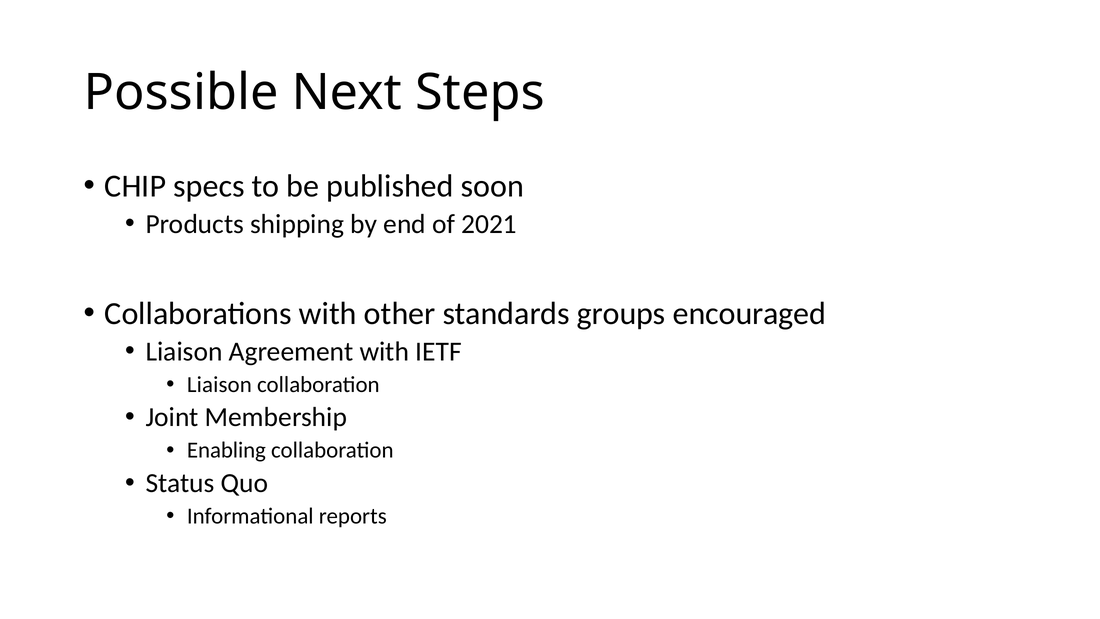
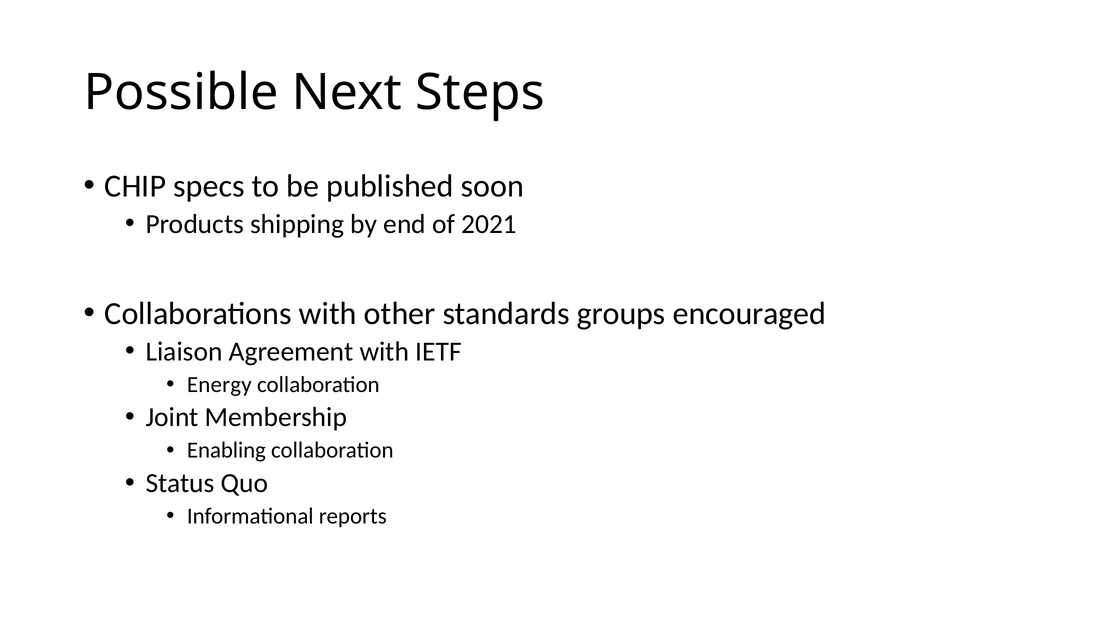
Liaison: Liaison -> Energy (219, 384)
